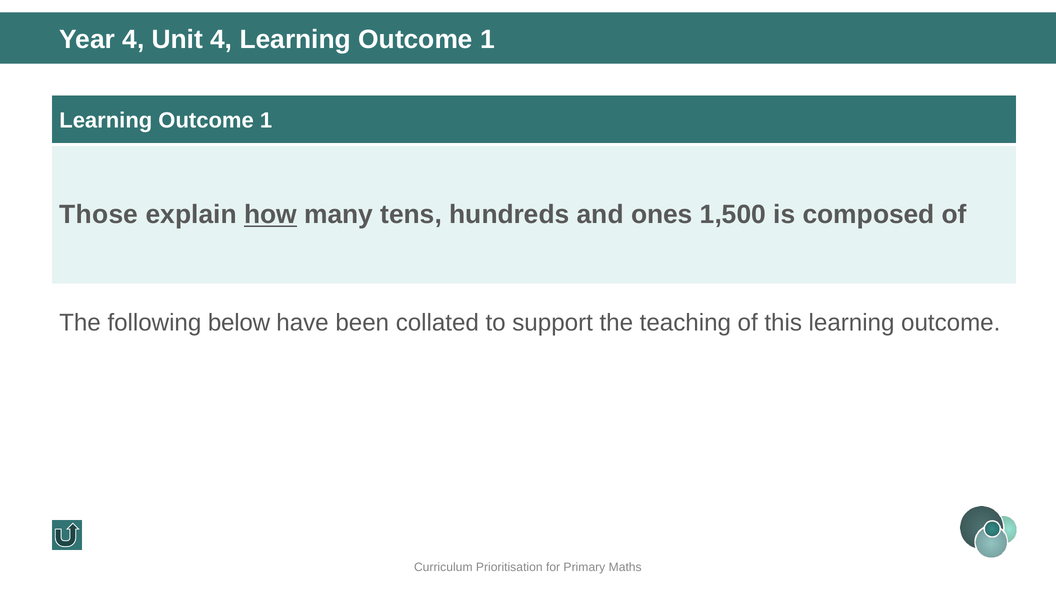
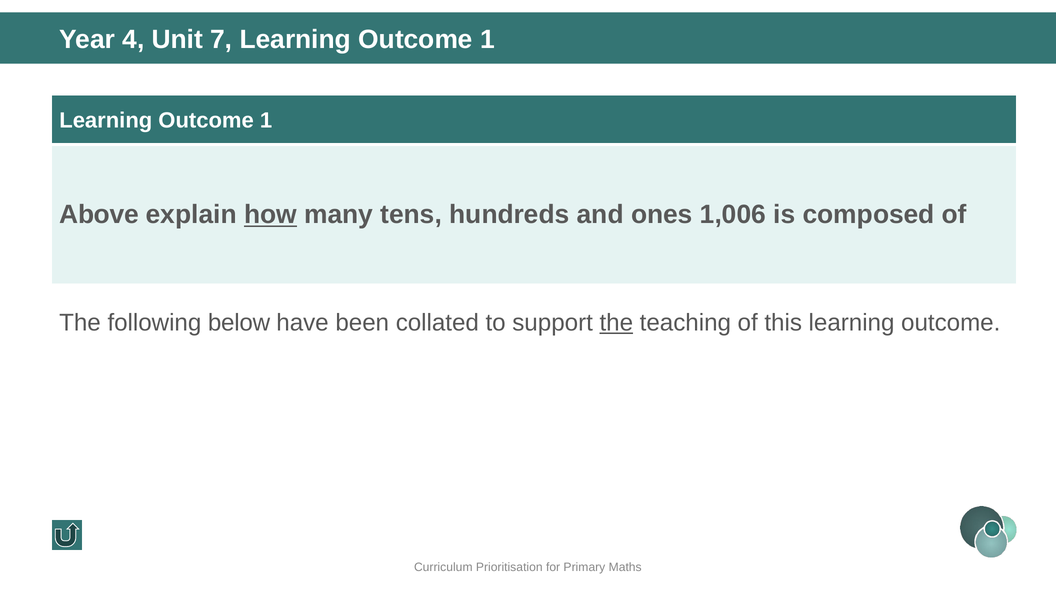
Unit 4: 4 -> 7 (221, 39)
Those: Those -> Above (99, 215)
1,500: 1,500 -> 1,006 (733, 215)
the underline: none -> present (616, 323)
